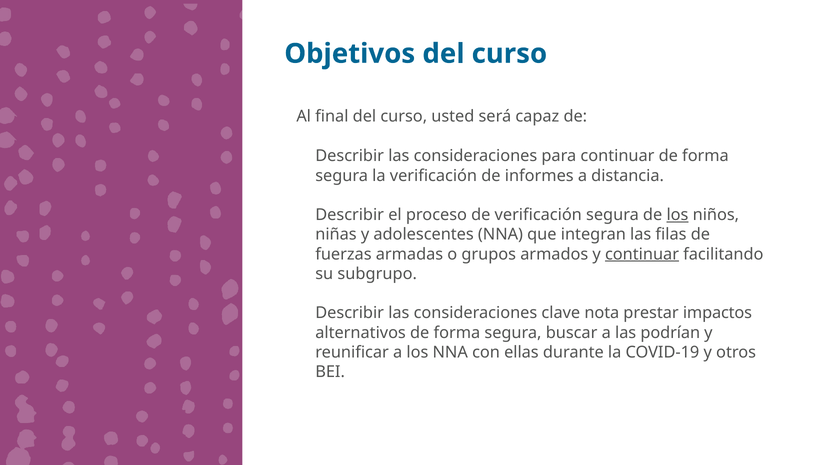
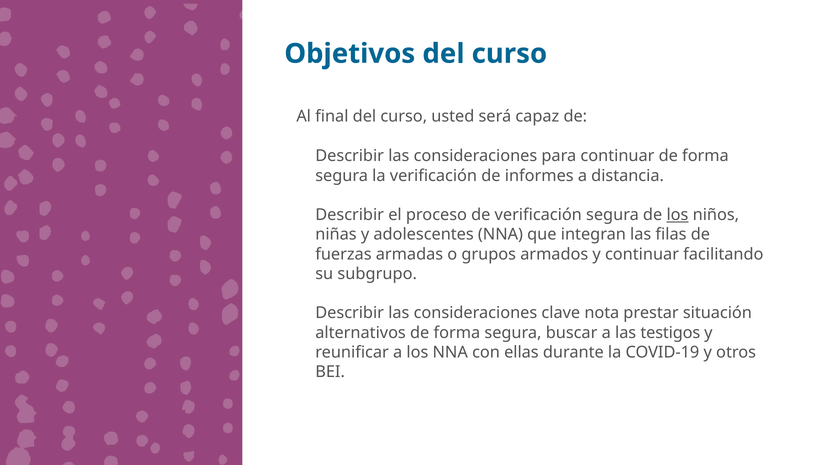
continuar underline: present -> none (642, 254)
impactos: impactos -> situación (717, 313)
podrían: podrían -> testigos (670, 333)
